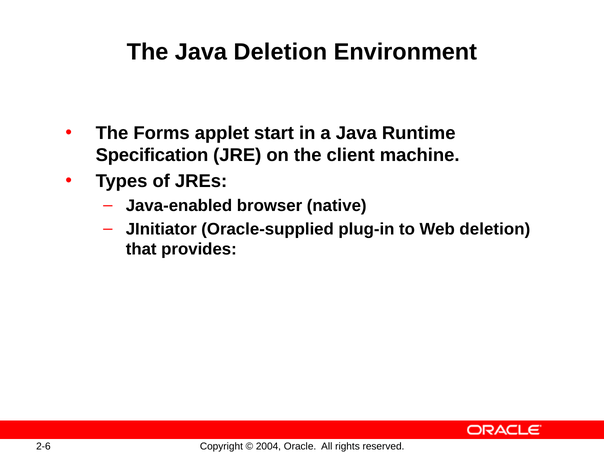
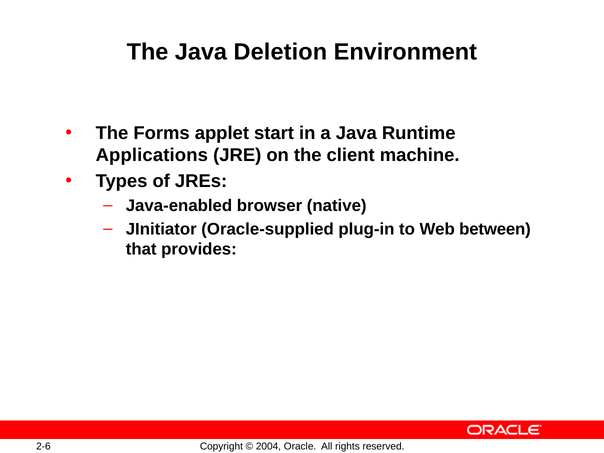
Specification: Specification -> Applications (152, 155)
Web deletion: deletion -> between (495, 229)
